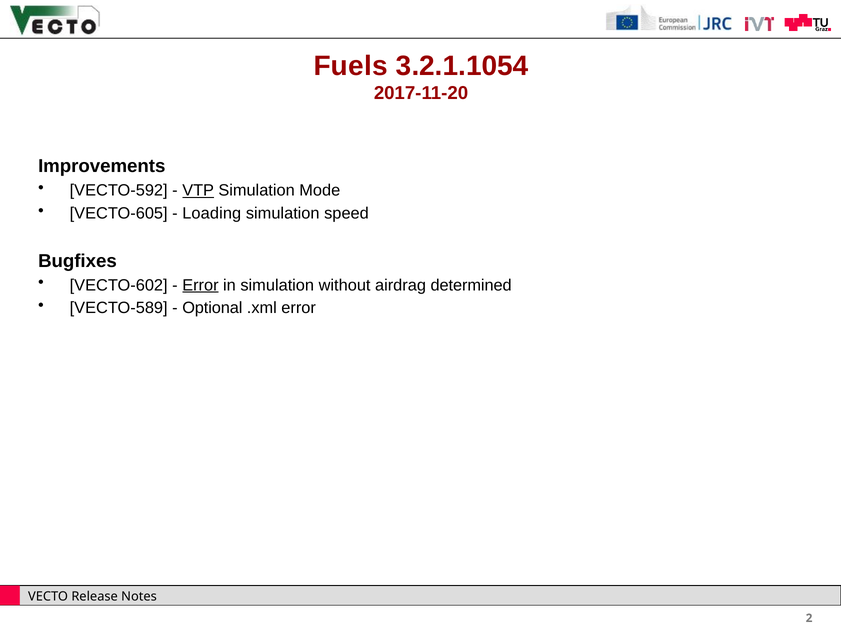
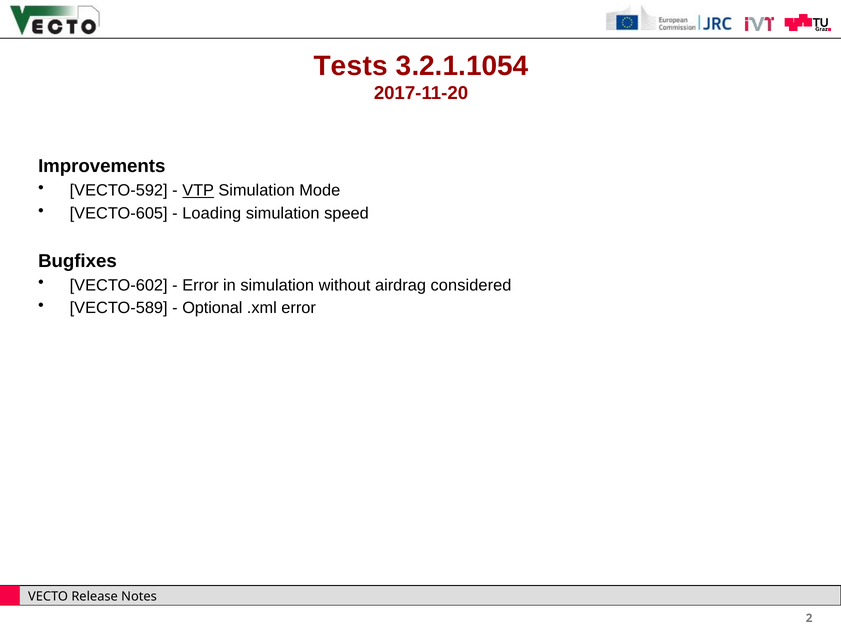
Fuels: Fuels -> Tests (351, 66)
Error underline: present -> none (200, 286)
determined: determined -> considered (471, 286)
